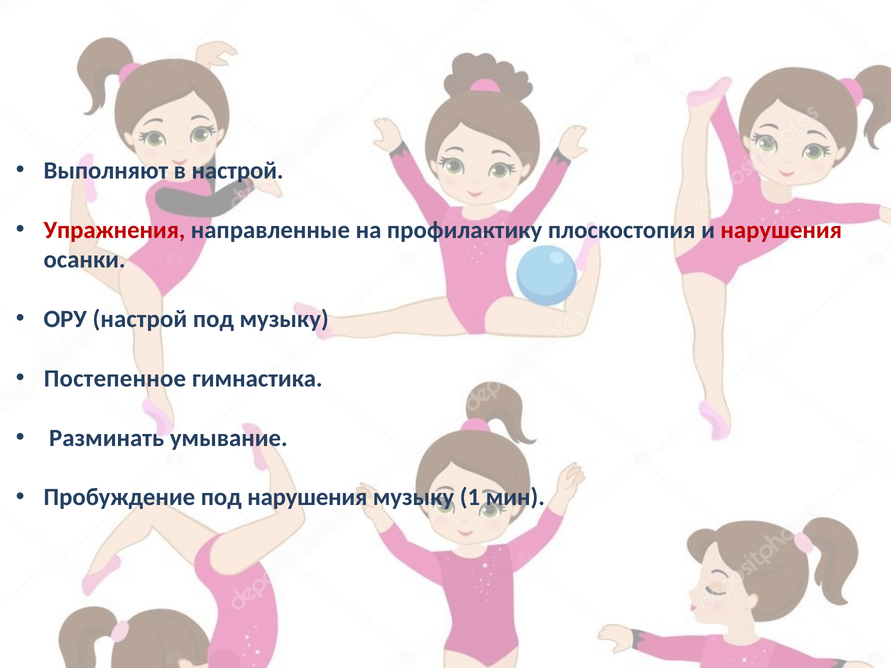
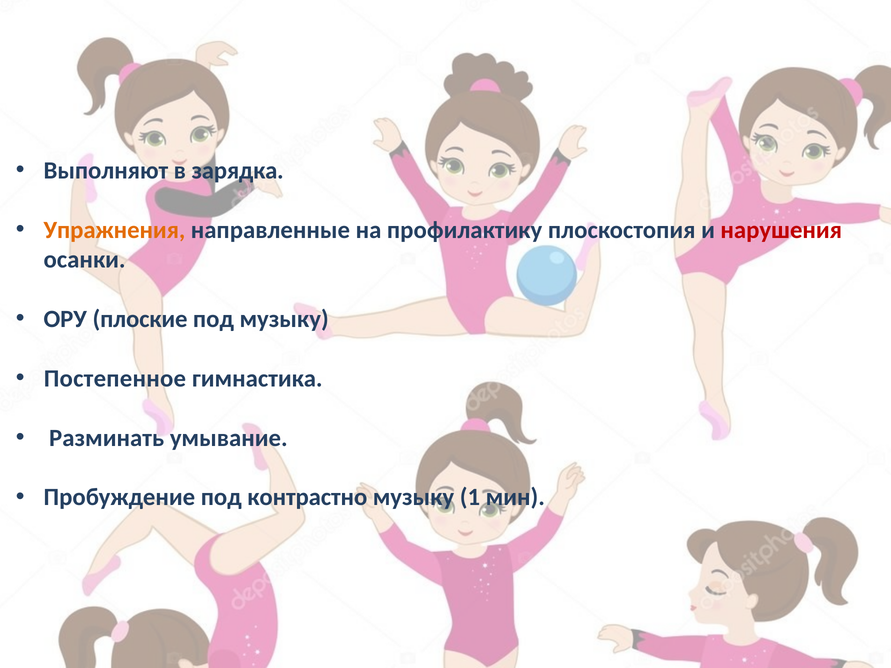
в настрой: настрой -> зарядка (238, 171)
Упражнения colour: red -> orange (114, 230)
ОРУ настрой: настрой -> плоские (140, 319)
под нарушения: нарушения -> контрастно (307, 497)
